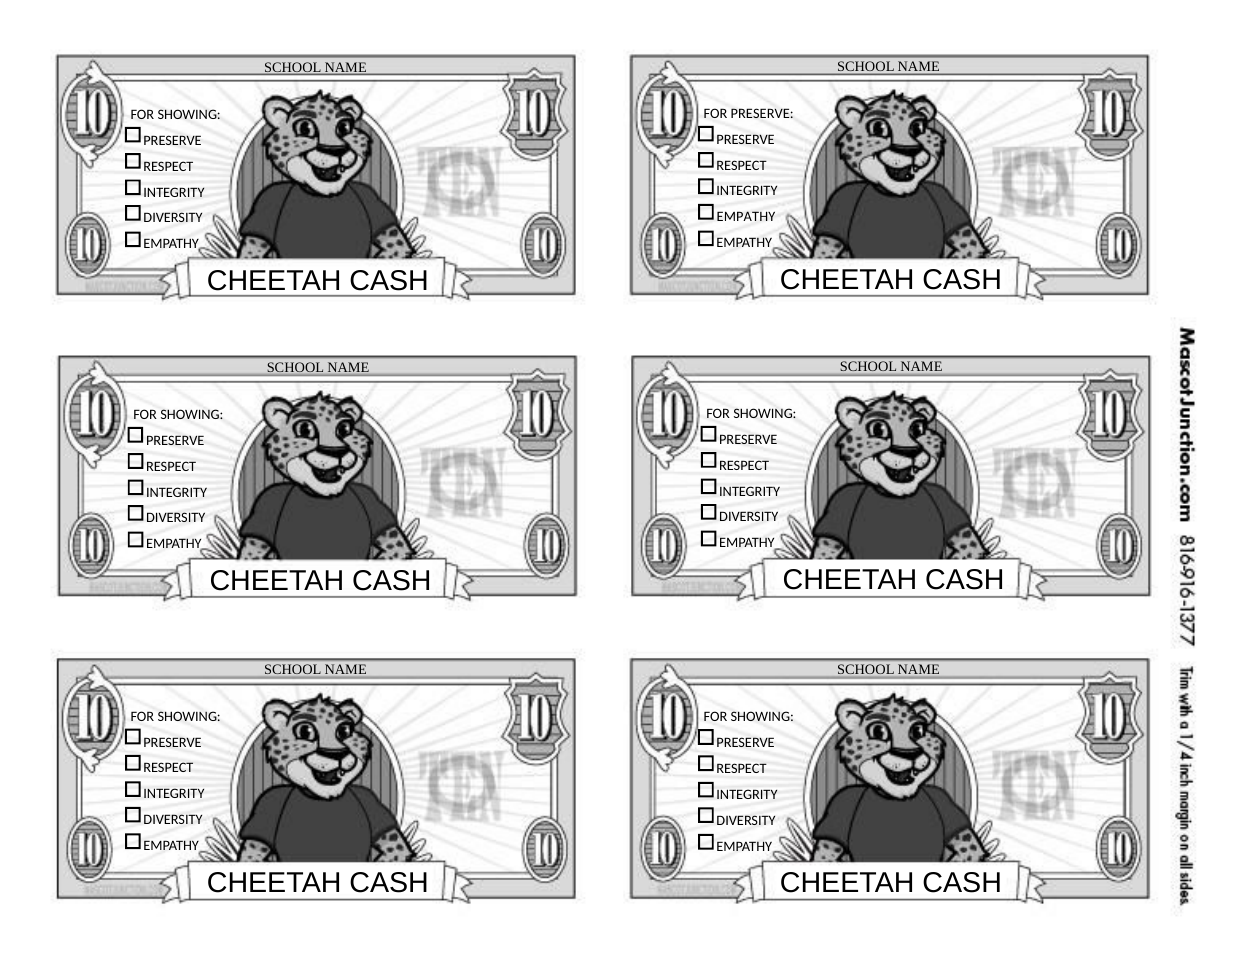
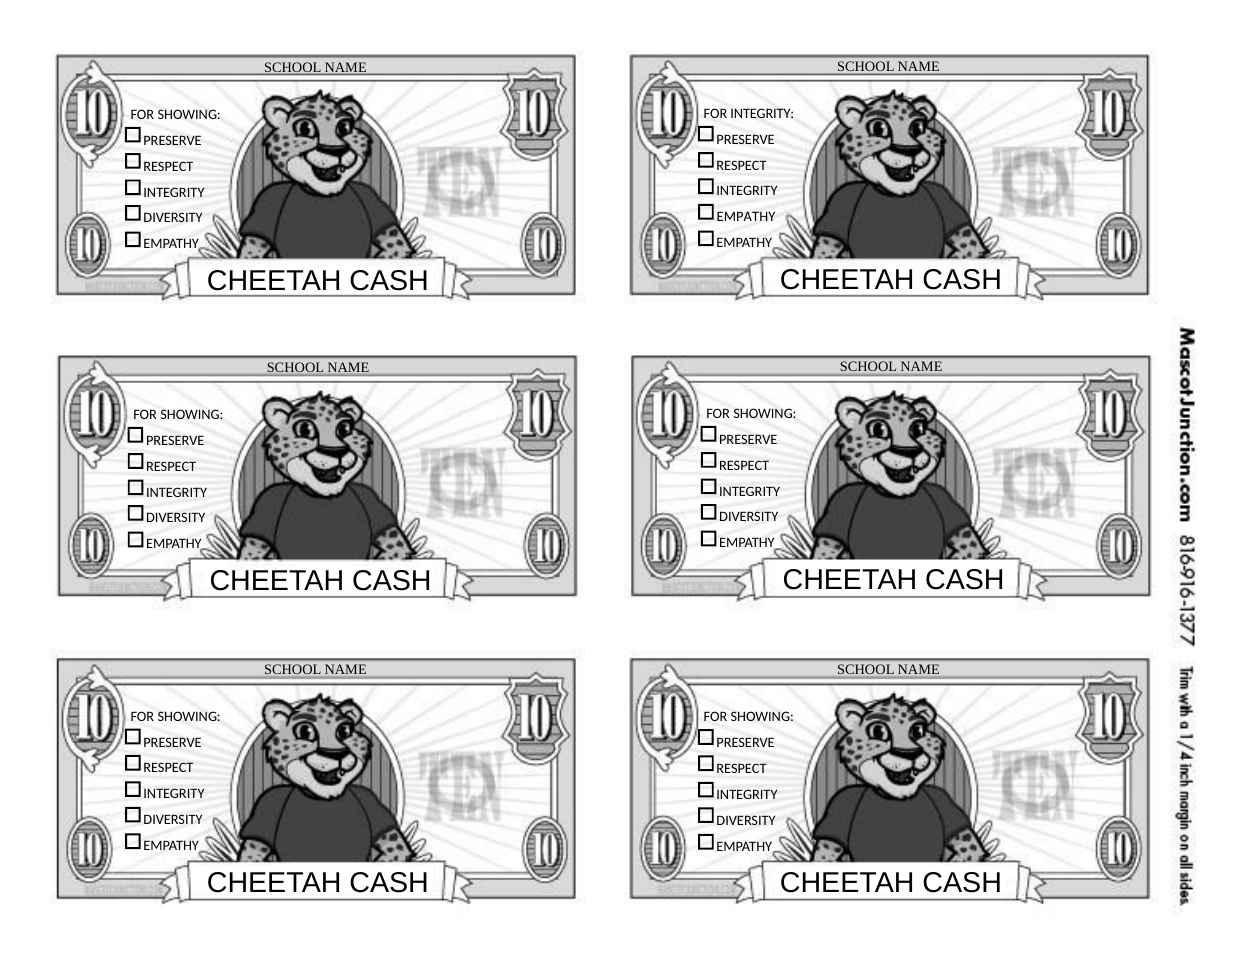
FOR PRESERVE: PRESERVE -> INTEGRITY (762, 114)
